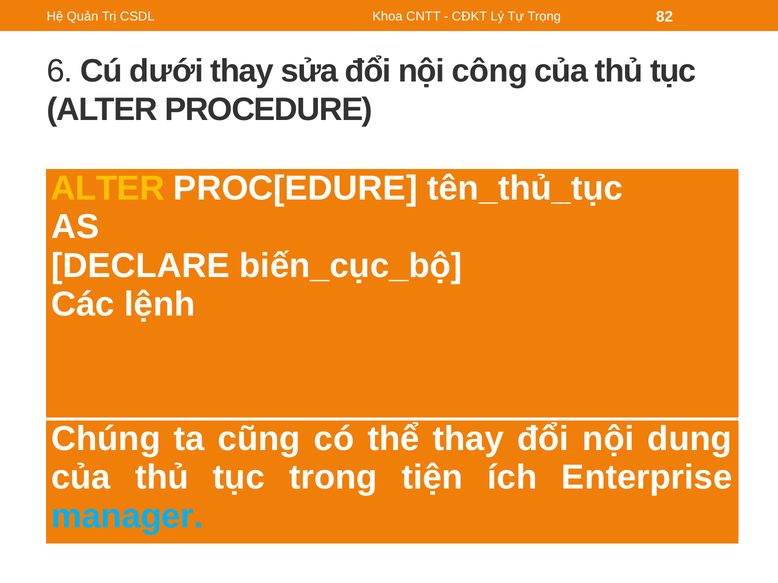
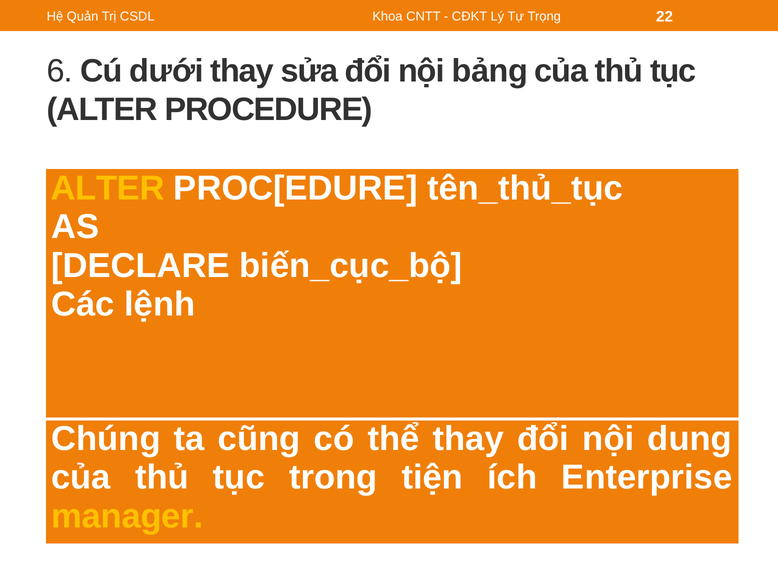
82: 82 -> 22 (665, 17)
công: công -> bảng (490, 71)
manager colour: light blue -> yellow (127, 517)
